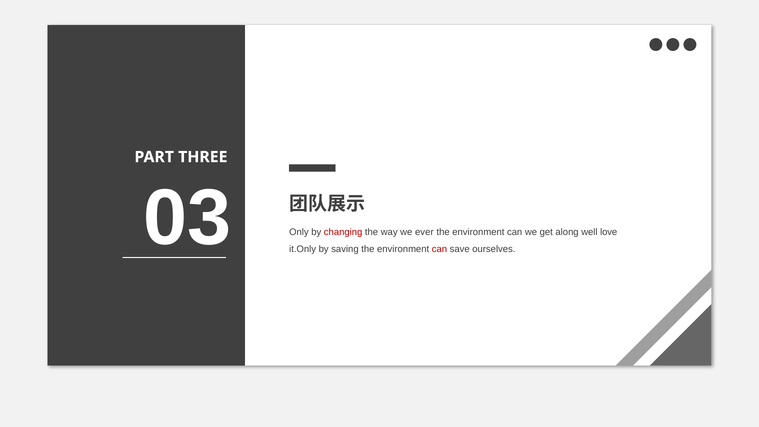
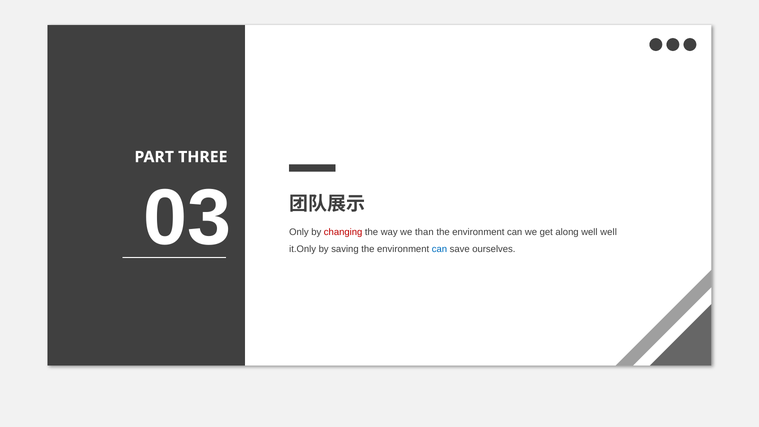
ever: ever -> than (424, 232)
well love: love -> well (609, 232)
can colour: red -> blue (439, 249)
